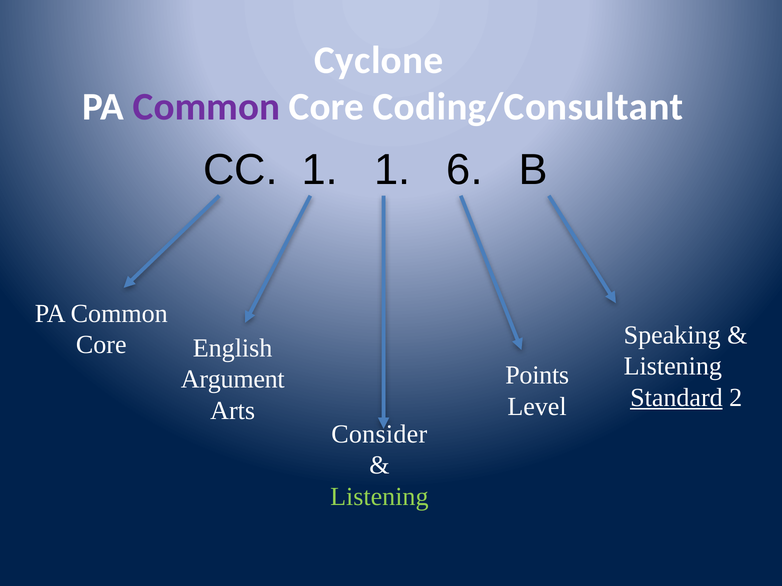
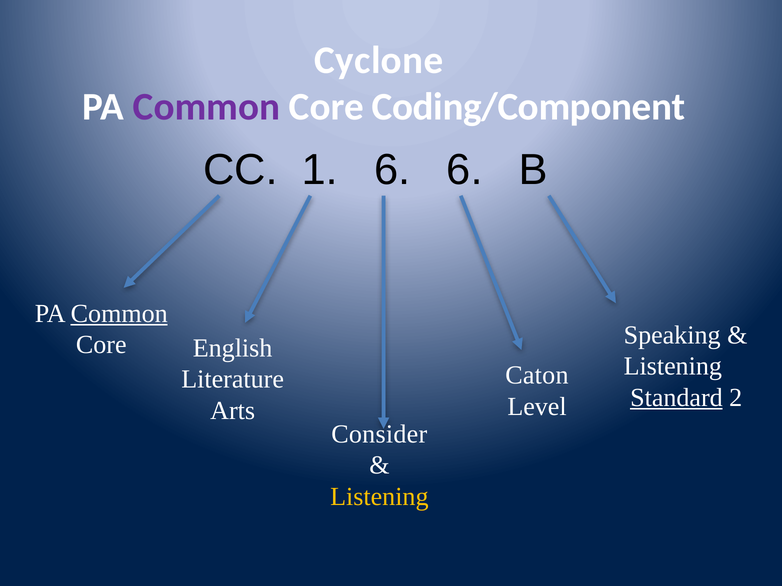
Coding/Consultant: Coding/Consultant -> Coding/Component (529, 107)
1 1: 1 -> 6 (392, 170)
Common underline: none -> present (119, 314)
Points: Points -> Caton (537, 376)
Argument: Argument -> Literature (233, 380)
Listening colour: light green -> yellow (379, 497)
